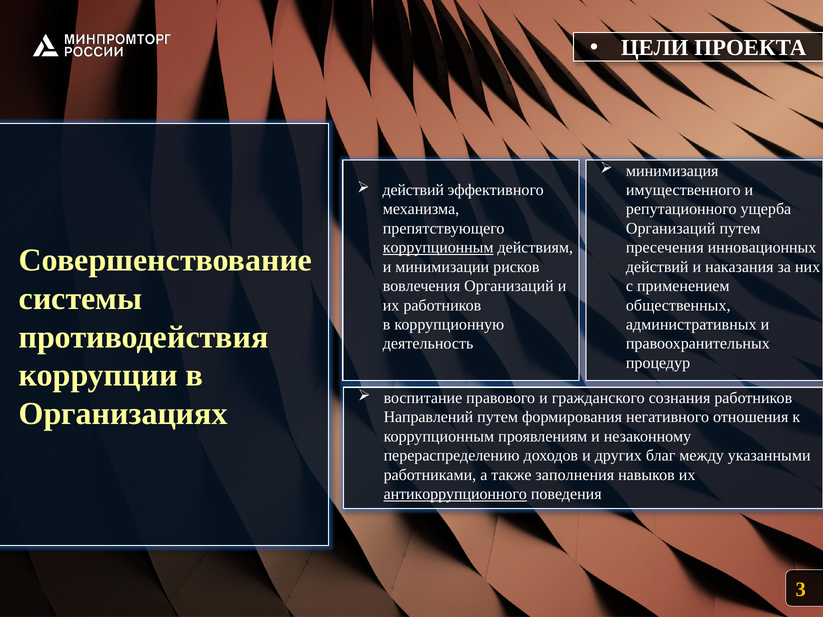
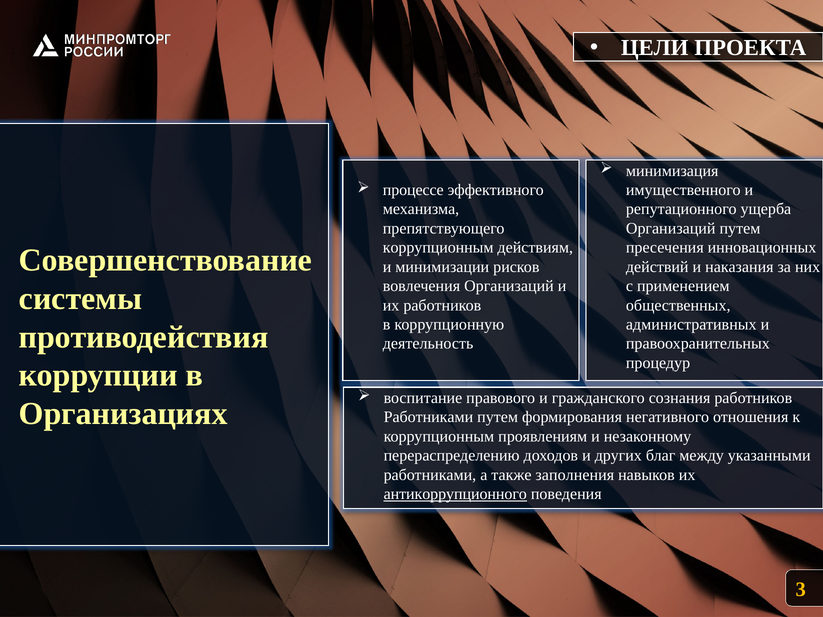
действий: действий -> процессе (413, 190)
коррупционным underline: present -> none (438, 248)
Направлений: Направлений -> Работниками (428, 417)
